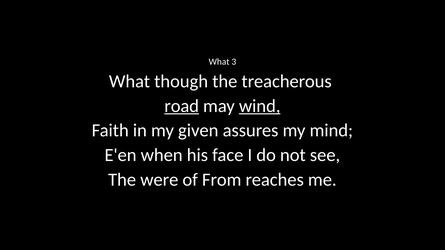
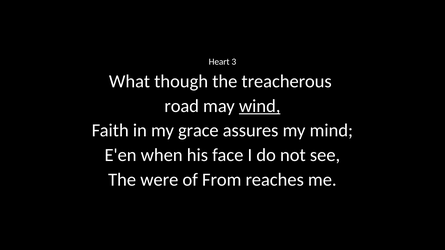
What: What -> Heart (219, 62)
road underline: present -> none (182, 106)
given: given -> grace (198, 131)
